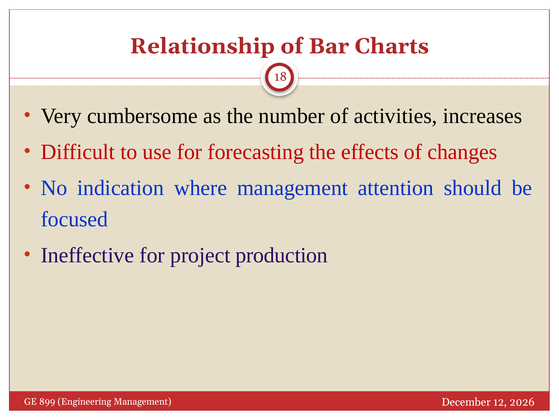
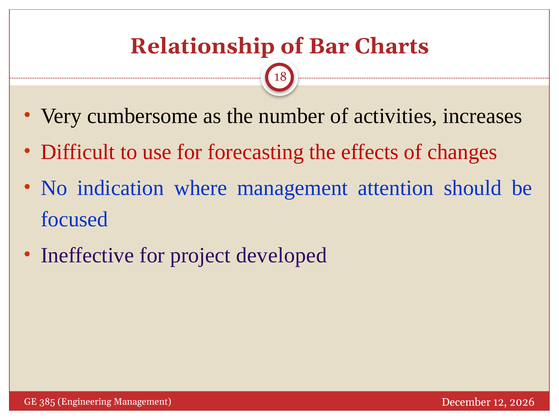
production: production -> developed (282, 255)
899: 899 -> 385 (47, 401)
